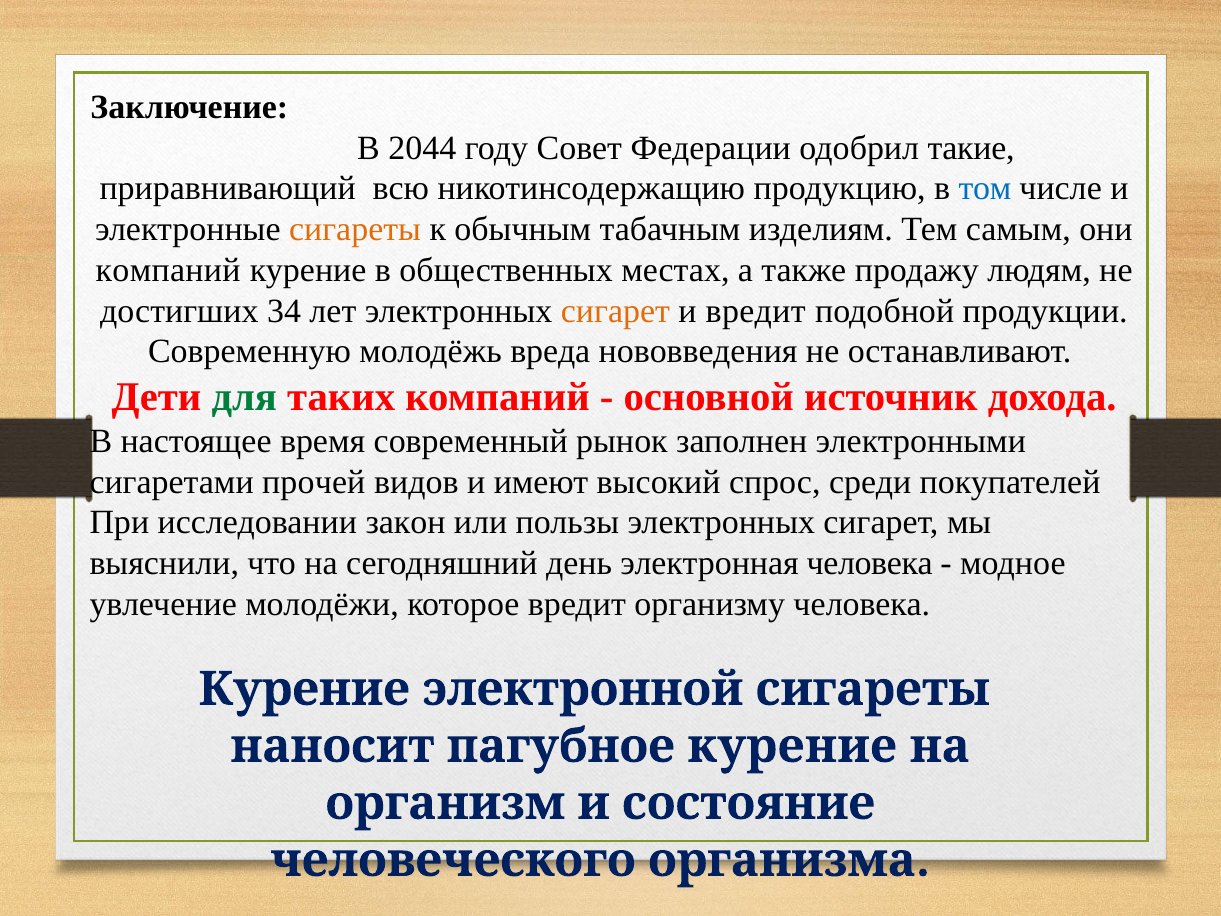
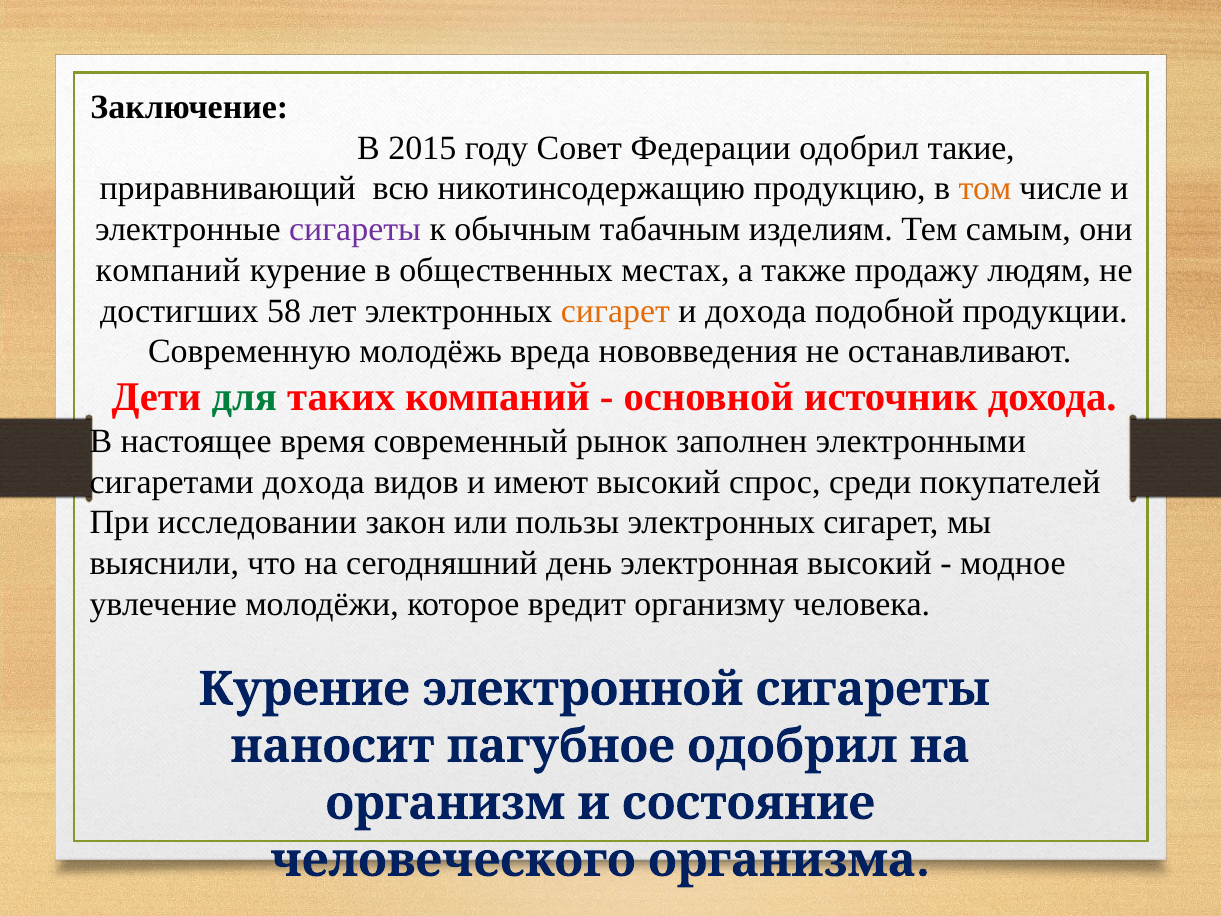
2044: 2044 -> 2015 (422, 148)
том colour: blue -> orange (985, 189)
сигареты colour: orange -> purple (355, 229)
34: 34 -> 58 (284, 311)
и вредит: вредит -> дохода (756, 311)
сигаретами прочей: прочей -> дохода (314, 482)
электронная человека: человека -> высокий (869, 563)
пагубное курение: курение -> одобрил (792, 746)
